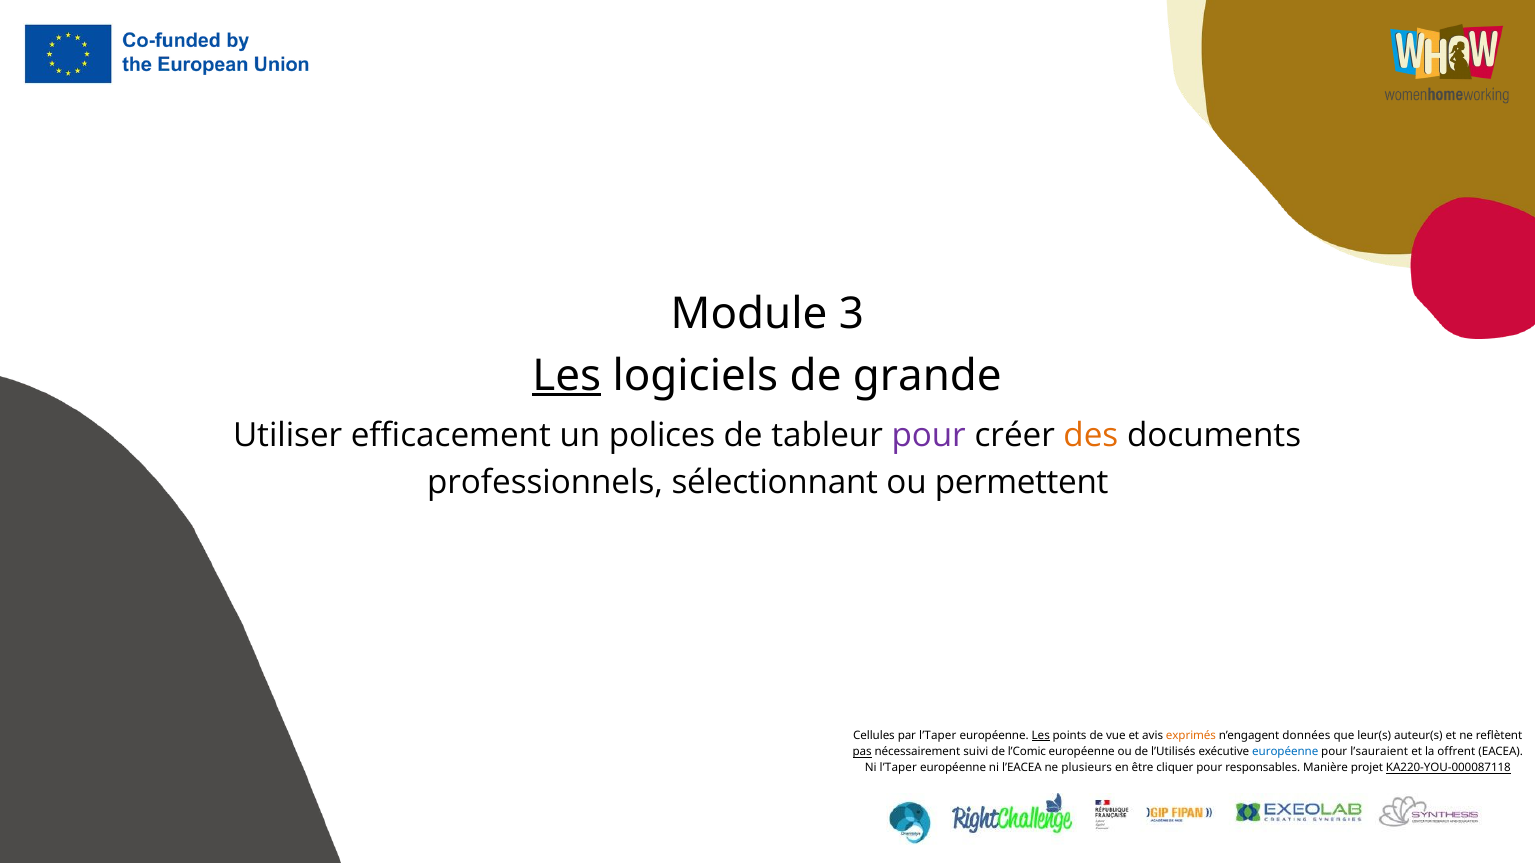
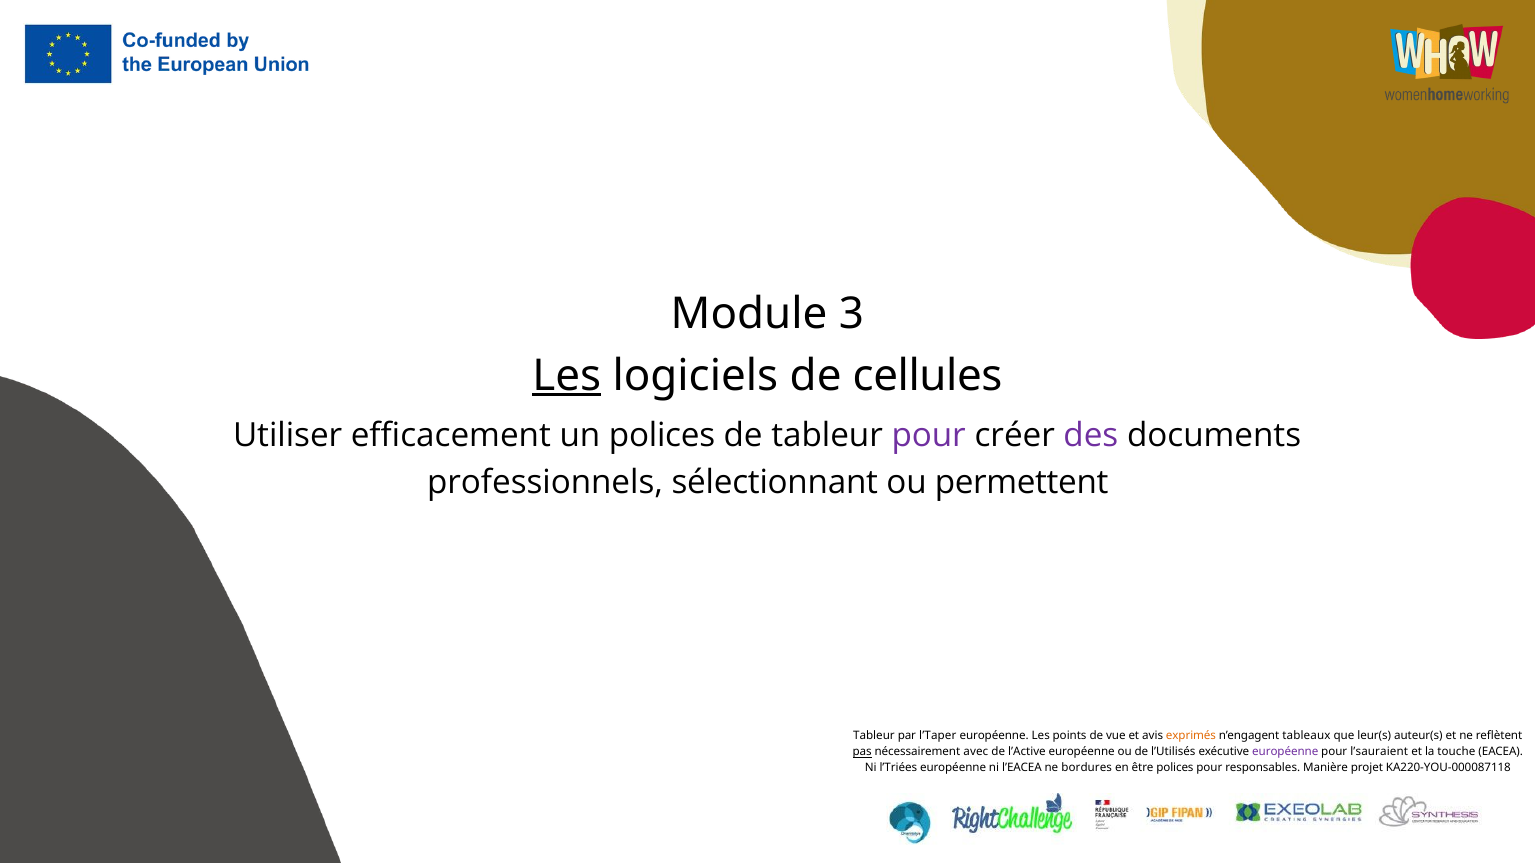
grande: grande -> cellules (928, 376)
des colour: orange -> purple (1091, 436)
Cellules: Cellules -> Tableur (874, 736)
Les underline: present -> none (1041, 736)
données: données -> tableaux (1306, 736)
suivi: suivi -> avec (976, 752)
l’Comic: l’Comic -> l’Active (1027, 752)
européenne colour: blue -> purple (1285, 752)
offrent: offrent -> touche (1456, 752)
Ni l’Taper: l’Taper -> l’Triées (898, 768)
plusieurs: plusieurs -> bordures (1087, 768)
être cliquer: cliquer -> polices (1175, 768)
KA220-YOU-000087118 underline: present -> none (1448, 768)
